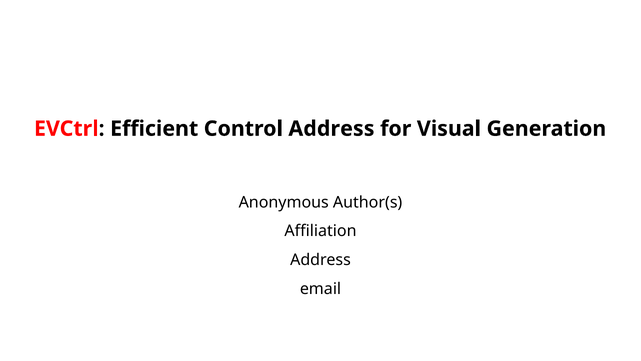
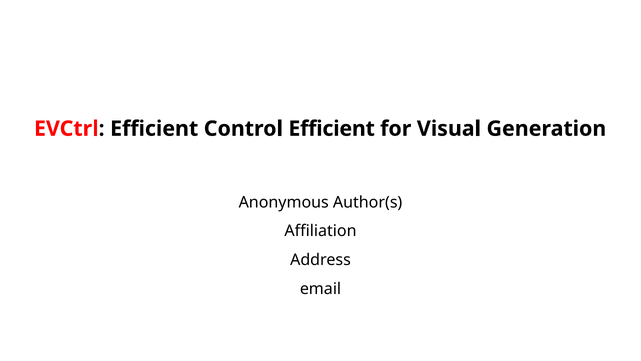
Control Address: Address -> Efficient (332, 129)
